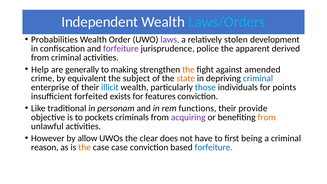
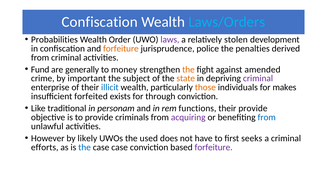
Independent: Independent -> Confiscation (100, 22)
forfeiture colour: purple -> orange (121, 48)
apparent: apparent -> penalties (253, 48)
Help: Help -> Fund (40, 69)
making: making -> money (124, 69)
equivalent: equivalent -> important (87, 78)
criminal colour: blue -> purple (258, 78)
those colour: blue -> orange (205, 87)
points: points -> makes (284, 87)
features: features -> through (160, 96)
to pockets: pockets -> provide (99, 117)
from colour: orange -> blue (267, 117)
allow: allow -> likely (87, 138)
clear: clear -> used (149, 138)
being: being -> seeks (252, 138)
reason: reason -> efforts (45, 147)
the colour: orange -> blue (85, 147)
forfeiture colour: blue -> purple (214, 147)
